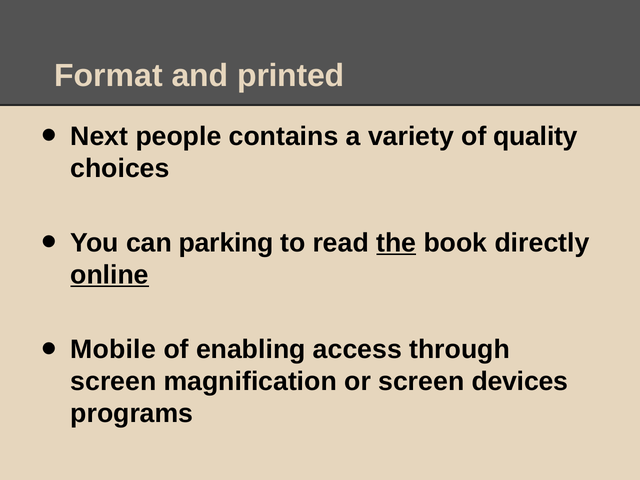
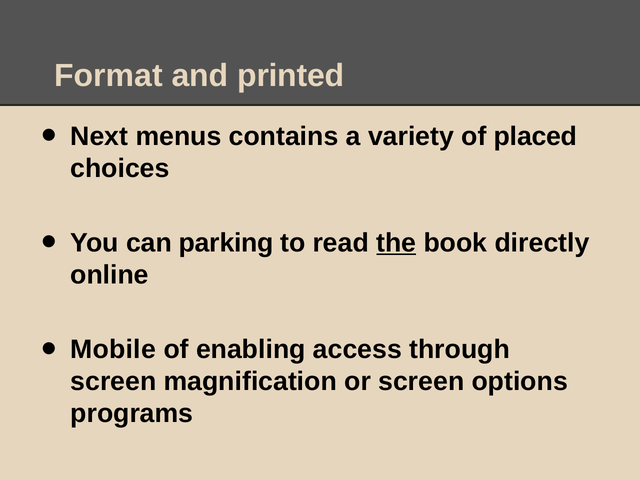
people: people -> menus (178, 136)
quality: quality -> placed (535, 136)
online underline: present -> none (110, 275)
devices: devices -> options (520, 382)
